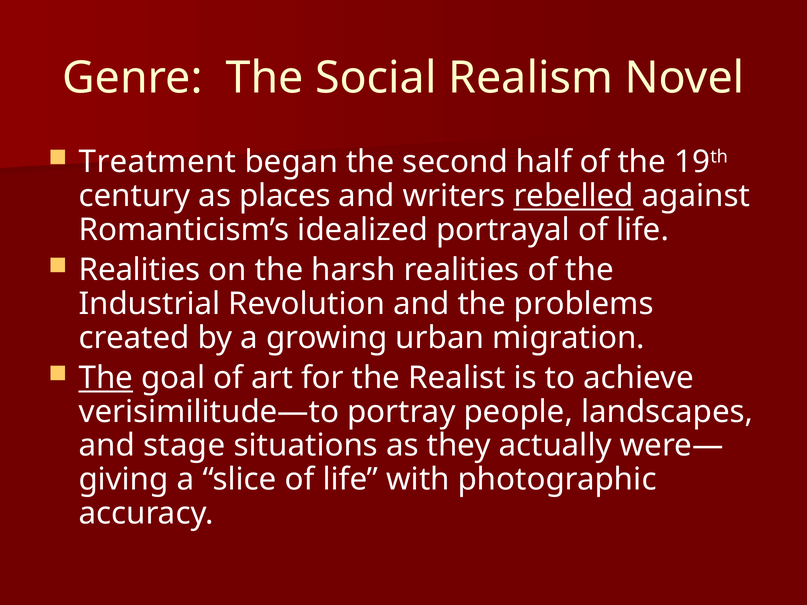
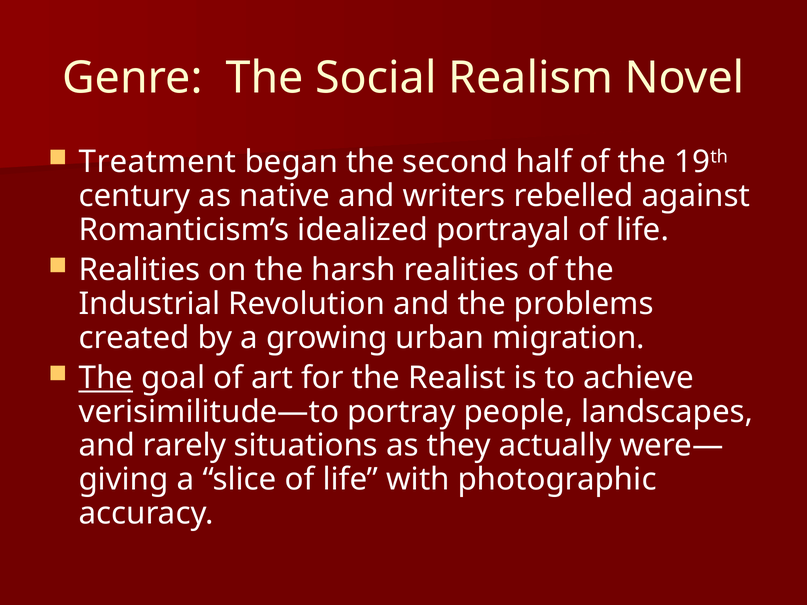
places: places -> native (285, 196)
rebelled underline: present -> none (574, 196)
stage: stage -> rarely (185, 446)
